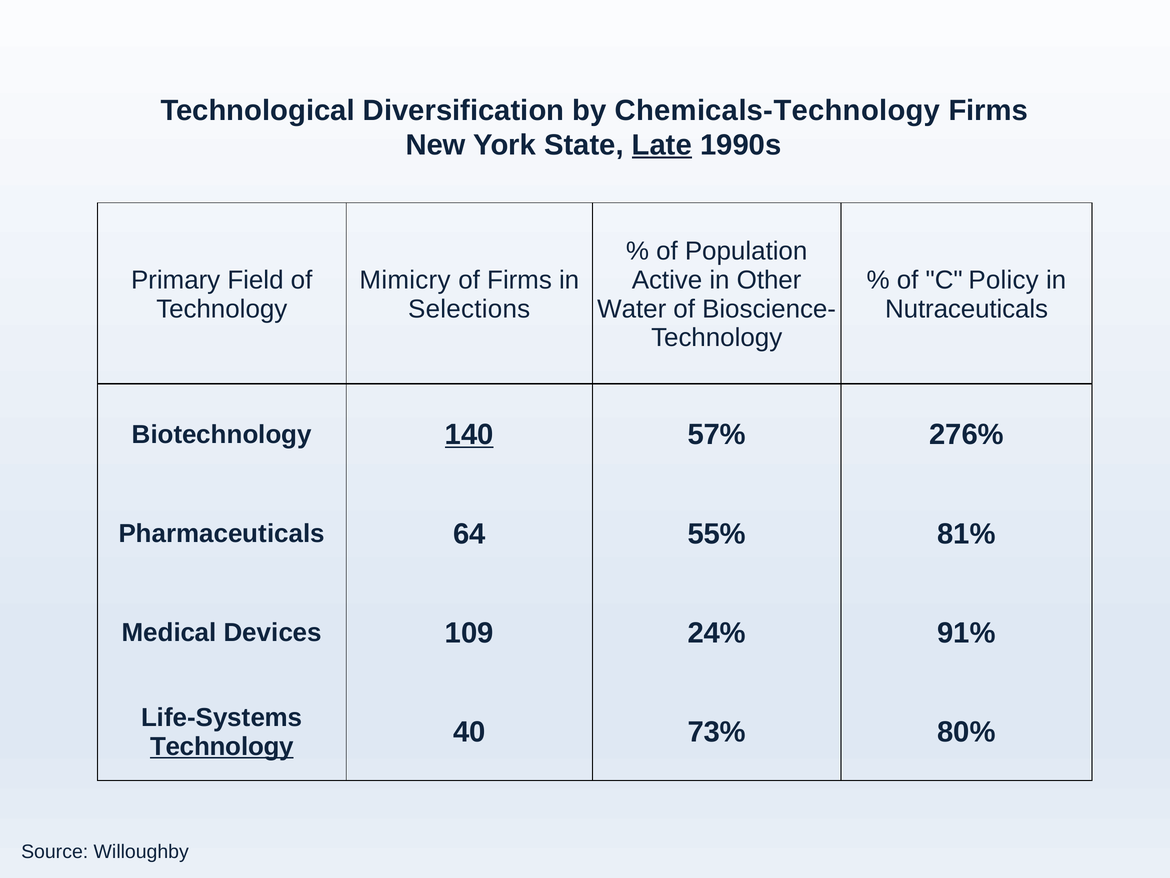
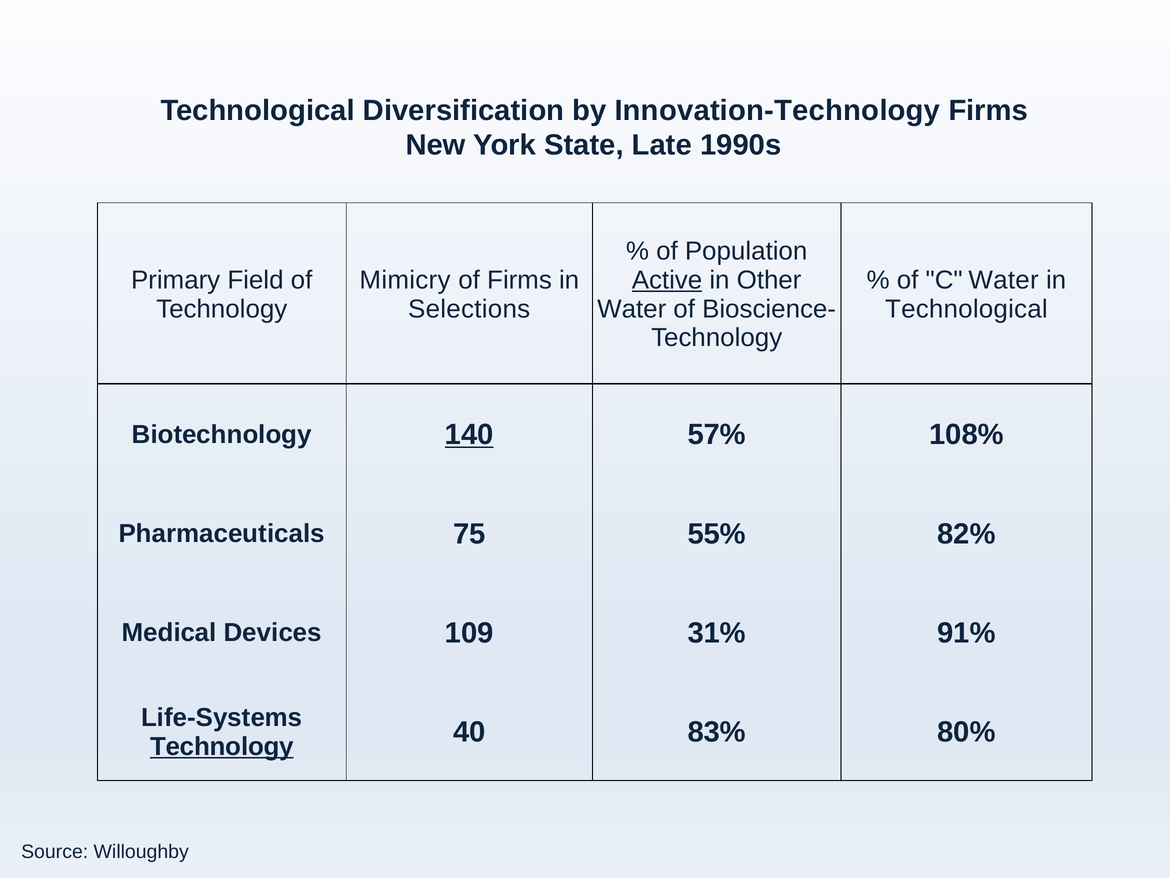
Chemicals-Technology: Chemicals-Technology -> Innovation-Technology (777, 110)
Late underline: present -> none (662, 145)
Active underline: none -> present (667, 280)
C Policy: Policy -> Water (1004, 280)
Nutraceuticals: Nutraceuticals -> Technological (966, 309)
276%: 276% -> 108% (967, 434)
64: 64 -> 75 (469, 534)
81%: 81% -> 82% (966, 534)
24%: 24% -> 31% (717, 633)
73%: 73% -> 83% (717, 732)
